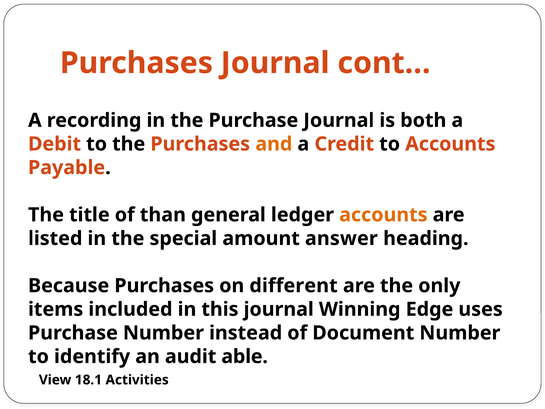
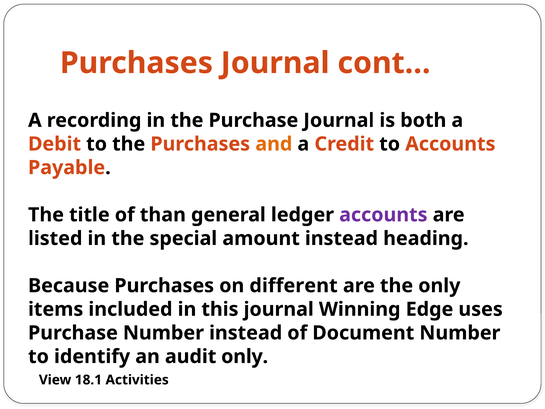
accounts colour: orange -> purple (383, 215)
amount answer: answer -> instead (341, 238)
audit able: able -> only (245, 356)
